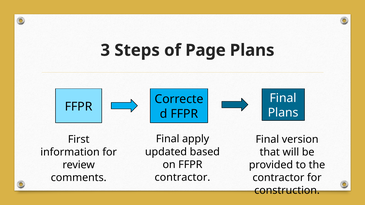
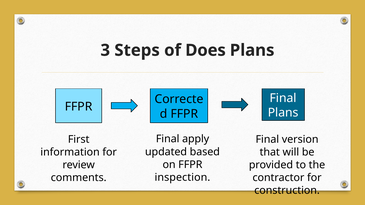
Page: Page -> Does (206, 50)
contractor: contractor -> inspection (182, 178)
